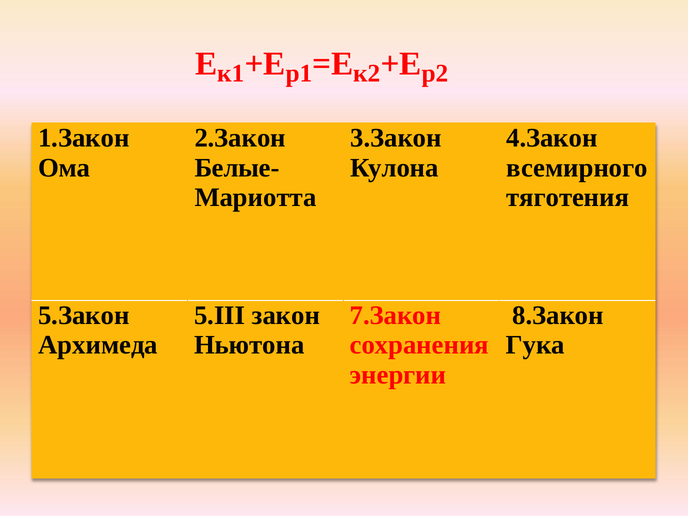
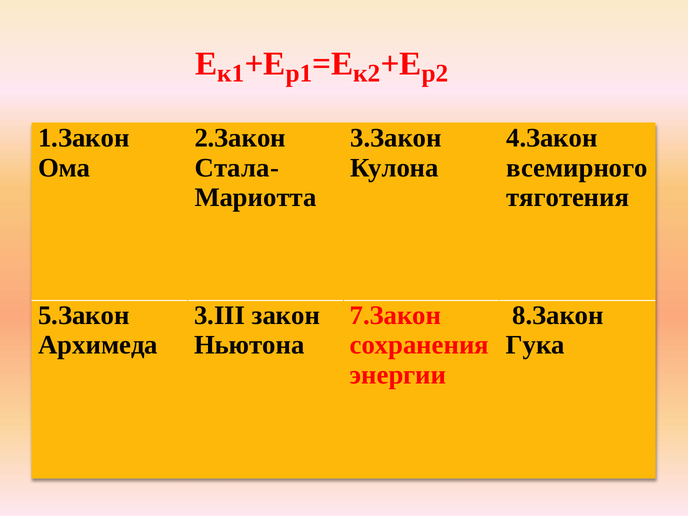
Белые-: Белые- -> Стала- (237, 168)
5.III: 5.III -> 3.III (220, 316)
